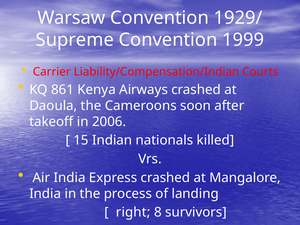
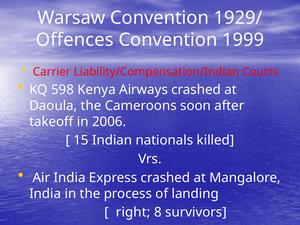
Supreme: Supreme -> Offences (75, 40)
861: 861 -> 598 (63, 90)
